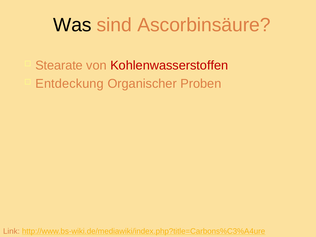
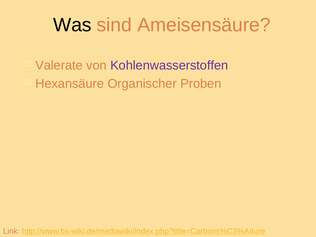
Ascorbinsäure: Ascorbinsäure -> Ameisensäure (204, 25)
Stearate: Stearate -> Valerate (59, 65)
Kohlenwasserstoffen colour: red -> purple (169, 65)
Entdeckung: Entdeckung -> Hexansäure (70, 84)
